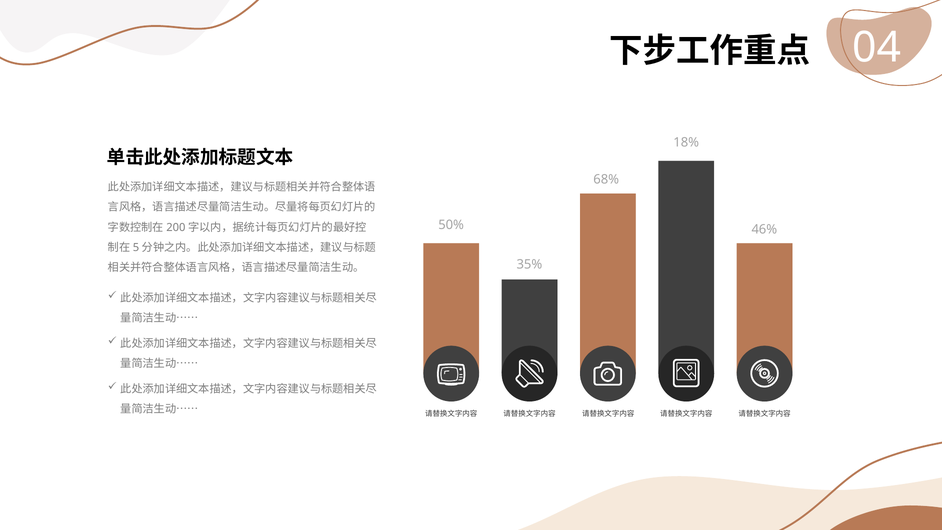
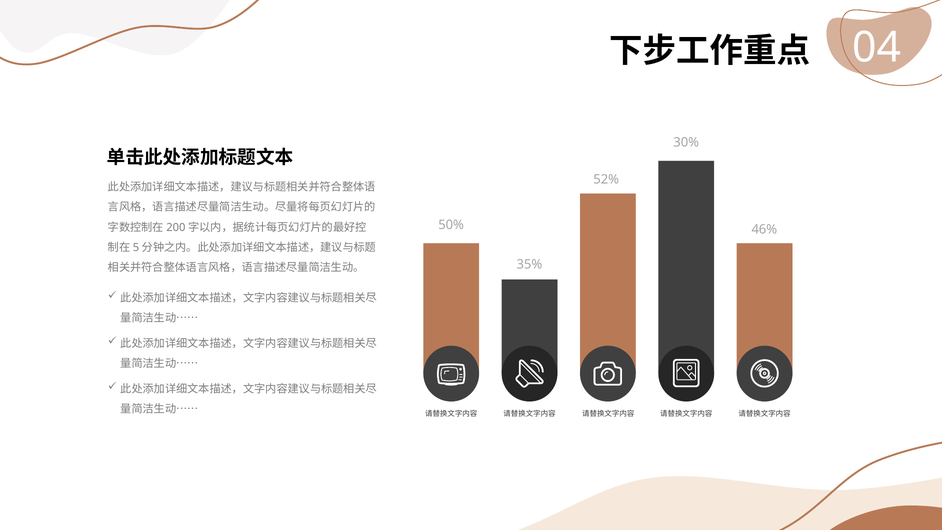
18%: 18% -> 30% (686, 143)
68%: 68% -> 52% (606, 179)
